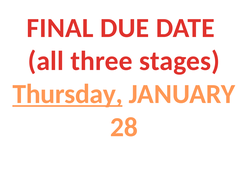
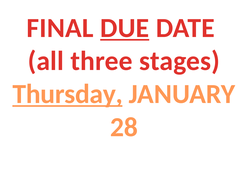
DUE underline: none -> present (125, 28)
